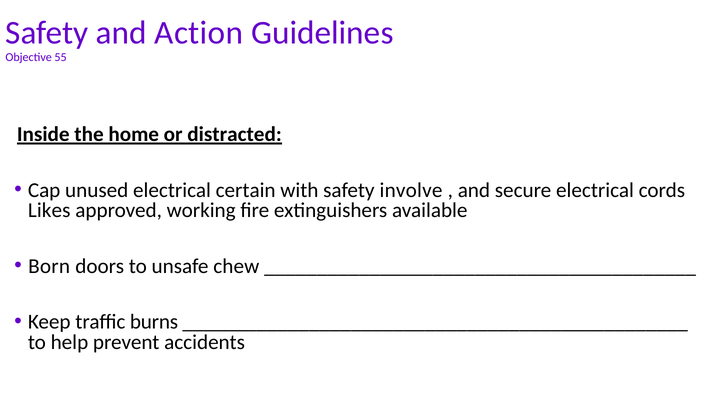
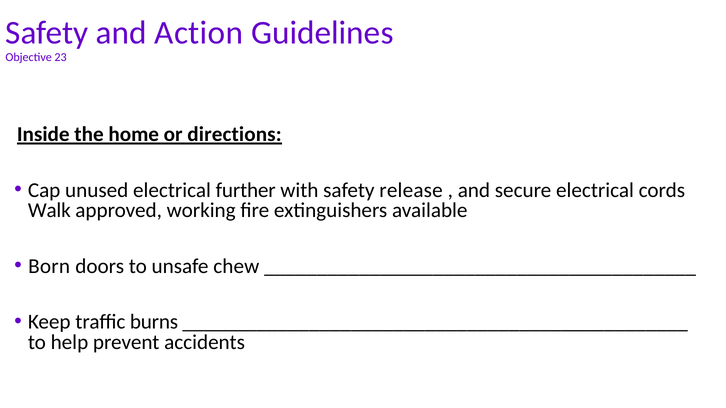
55: 55 -> 23 (61, 57)
distracted: distracted -> directions (234, 135)
certain: certain -> further (246, 190)
involve: involve -> release (411, 190)
Likes: Likes -> Walk (49, 211)
